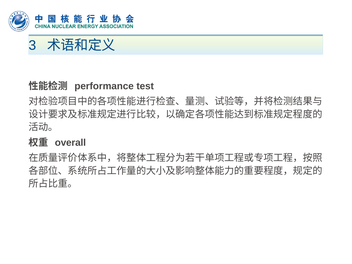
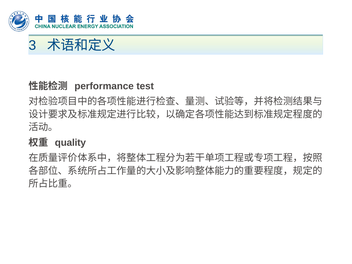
overall: overall -> quality (70, 143)
